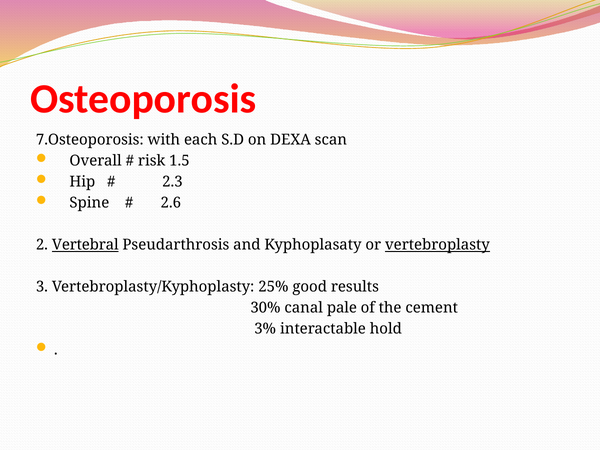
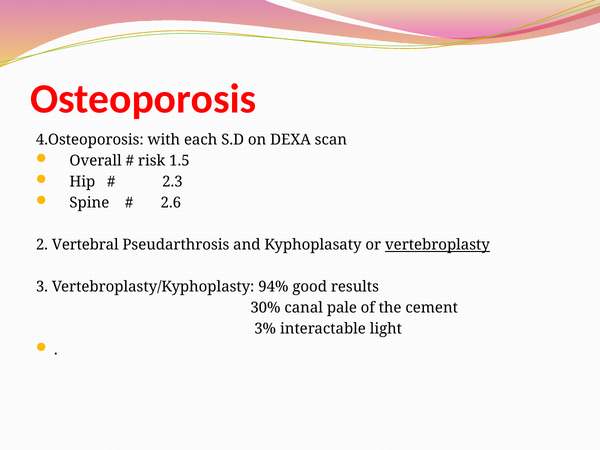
7.Osteoporosis: 7.Osteoporosis -> 4.Osteoporosis (90, 140)
Vertebral underline: present -> none (85, 245)
25%: 25% -> 94% (273, 287)
hold: hold -> light (386, 329)
